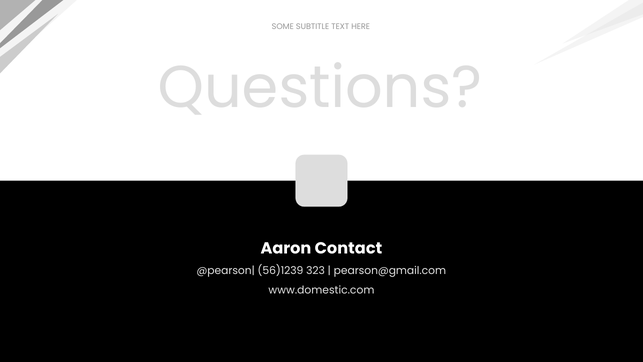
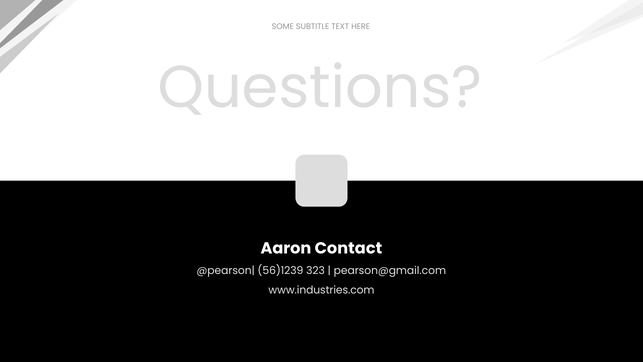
www.domestic.com: www.domestic.com -> www.industries.com (321, 290)
